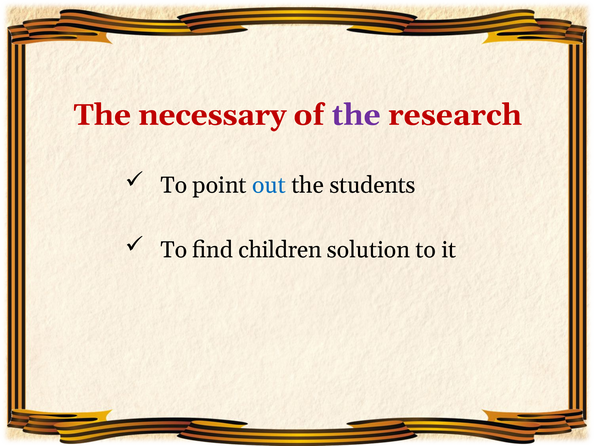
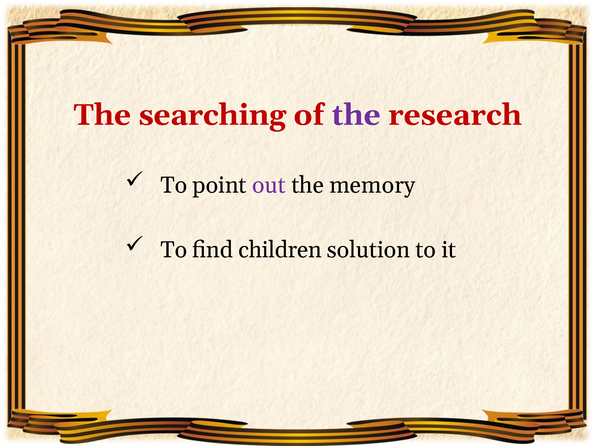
necessary: necessary -> searching (212, 115)
out colour: blue -> purple (269, 185)
students: students -> memory (372, 185)
